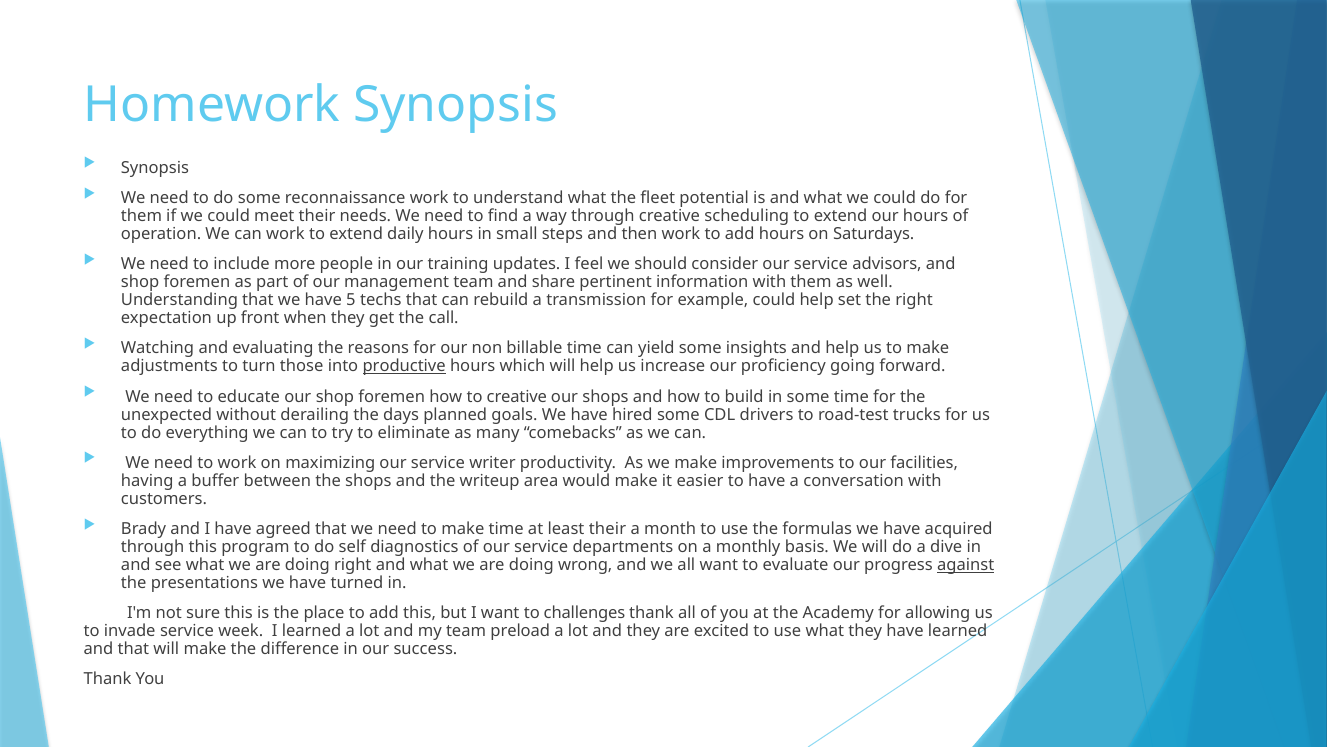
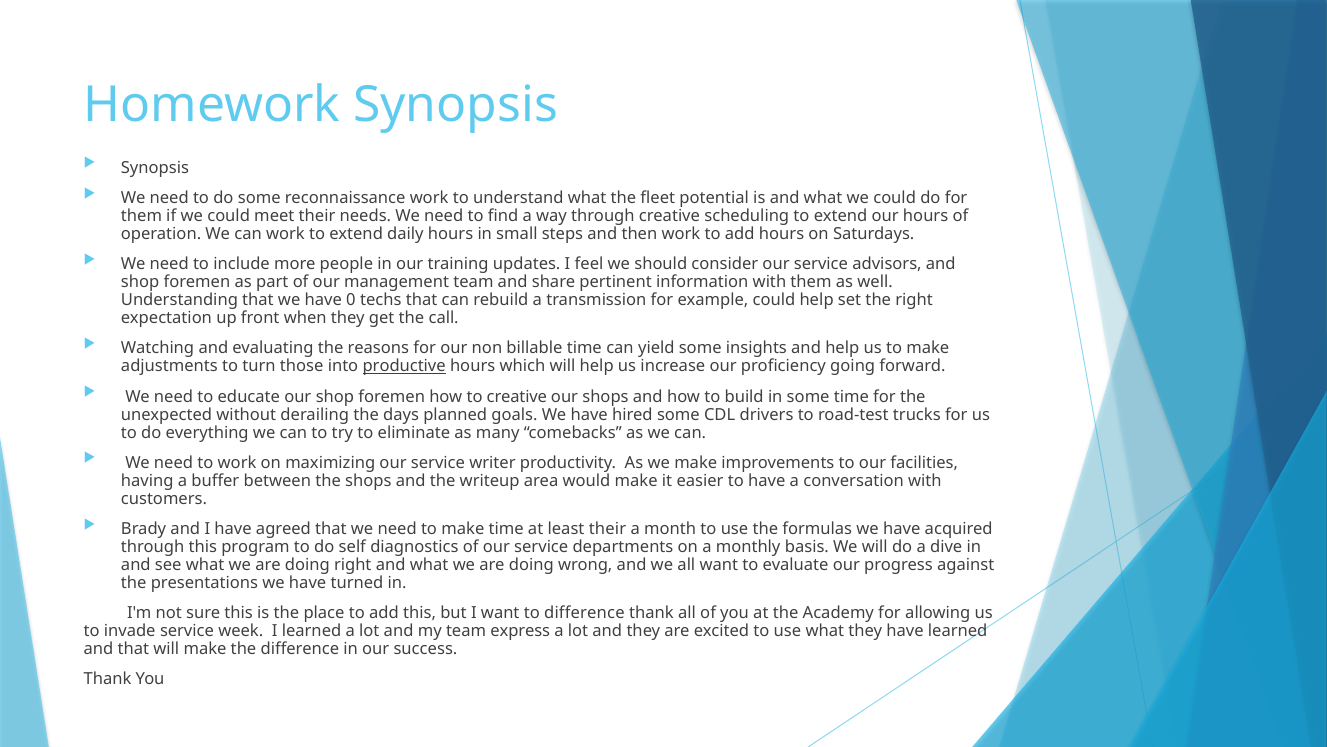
5: 5 -> 0 (351, 300)
against underline: present -> none (966, 564)
to challenges: challenges -> difference (584, 613)
preload: preload -> express (520, 631)
